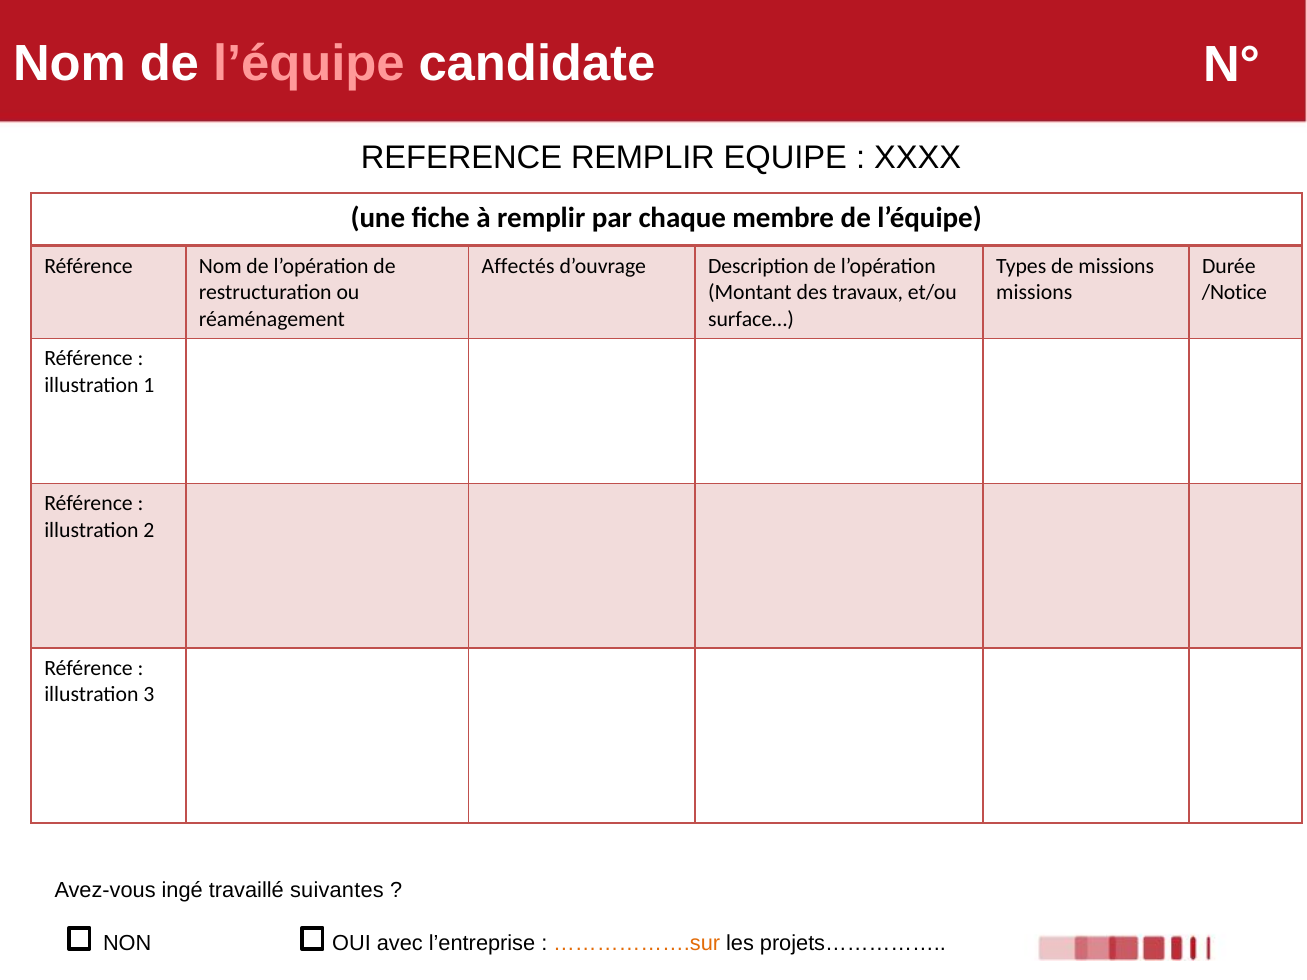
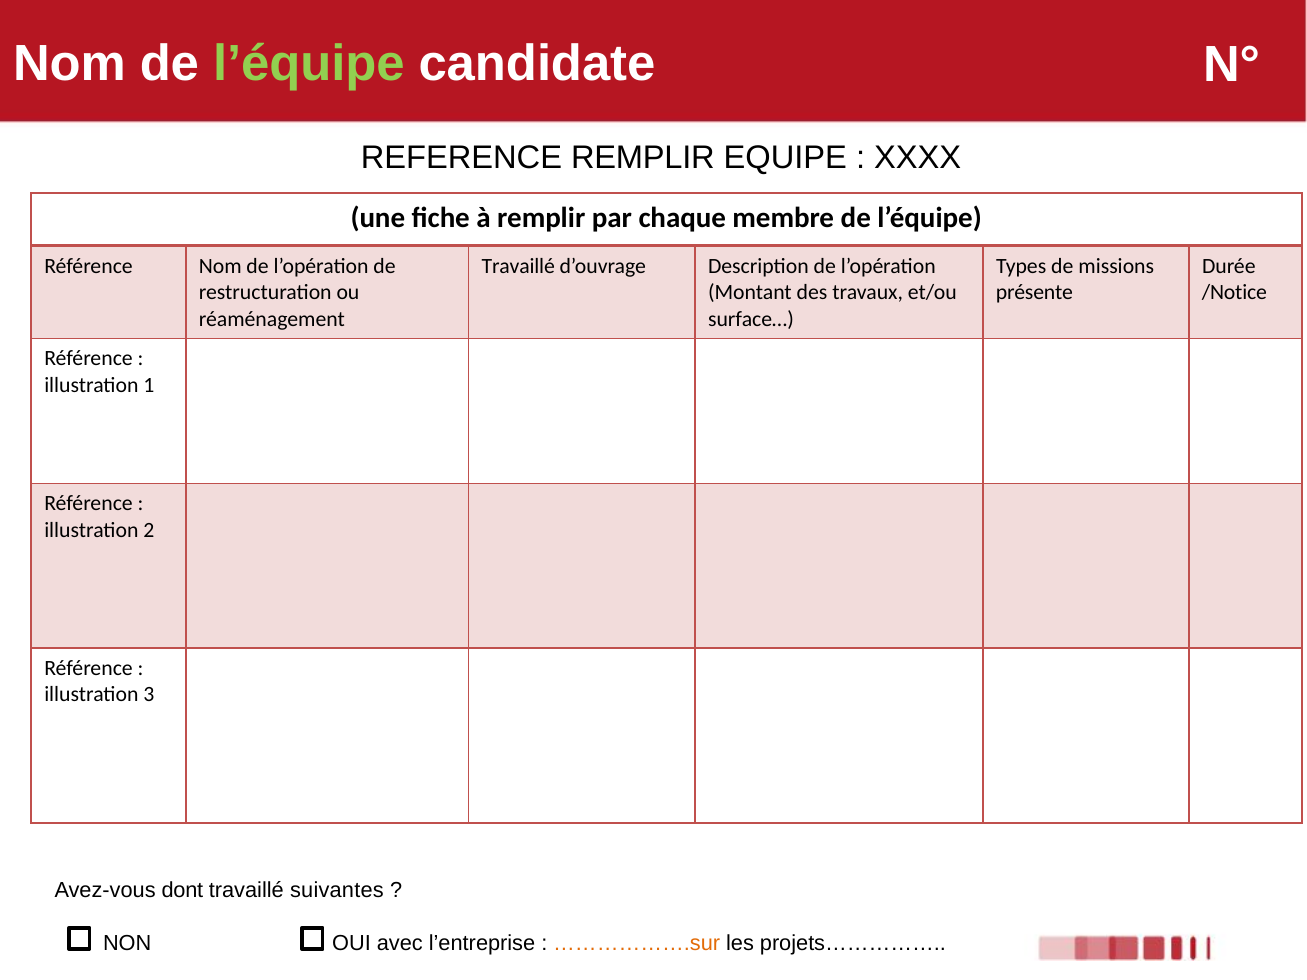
l’équipe colour: pink -> light green (309, 63)
Affectés: Affectés -> Travaillé (518, 266)
missions: missions -> présente (1034, 293)
ingé: ingé -> dont (182, 891)
